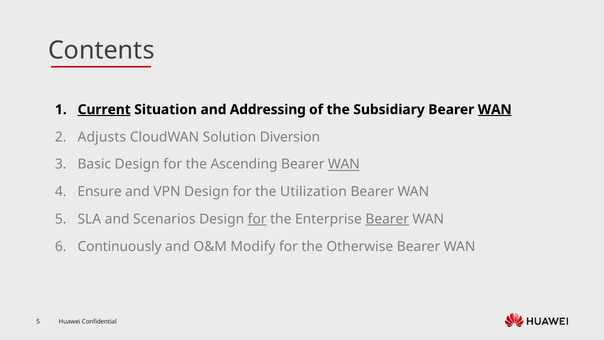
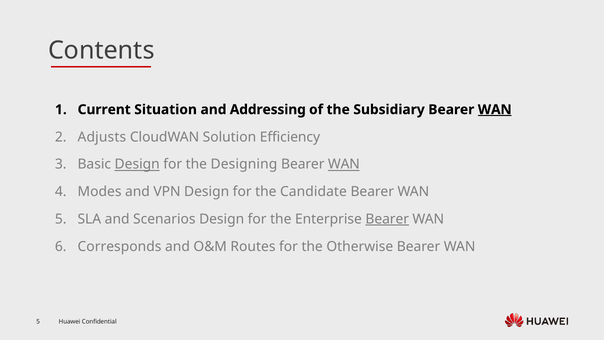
Current underline: present -> none (104, 110)
Diversion: Diversion -> Efficiency (290, 137)
Design underline: none -> present (137, 164)
Ascending: Ascending -> Designing (244, 164)
Ensure: Ensure -> Modes (100, 192)
Utilization: Utilization -> Candidate (313, 192)
for underline: present -> none (257, 219)
Continuously: Continuously -> Corresponds (120, 246)
Modify: Modify -> Routes (253, 246)
